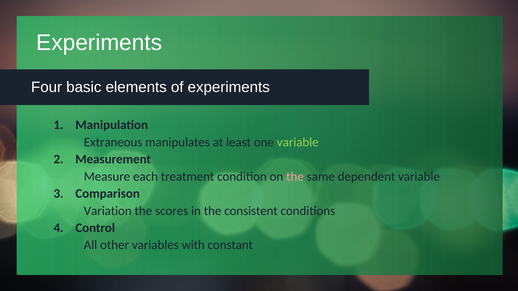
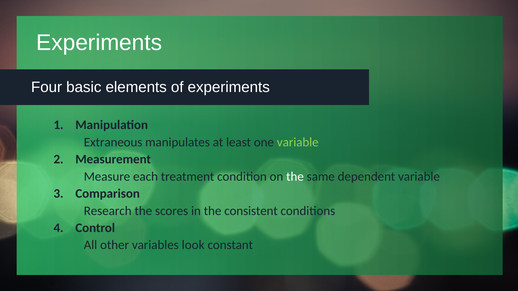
the colour: pink -> white (295, 177)
Variation: Variation -> Research (108, 211)
with: with -> look (193, 245)
